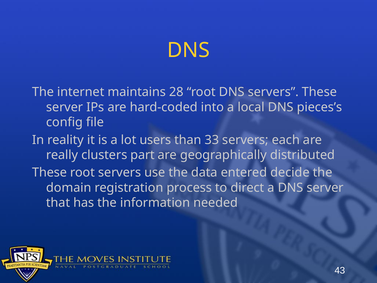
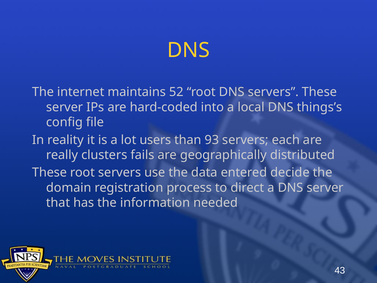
28: 28 -> 52 (176, 92)
pieces’s: pieces’s -> things’s (320, 107)
33: 33 -> 93 (212, 140)
part: part -> fails (142, 155)
